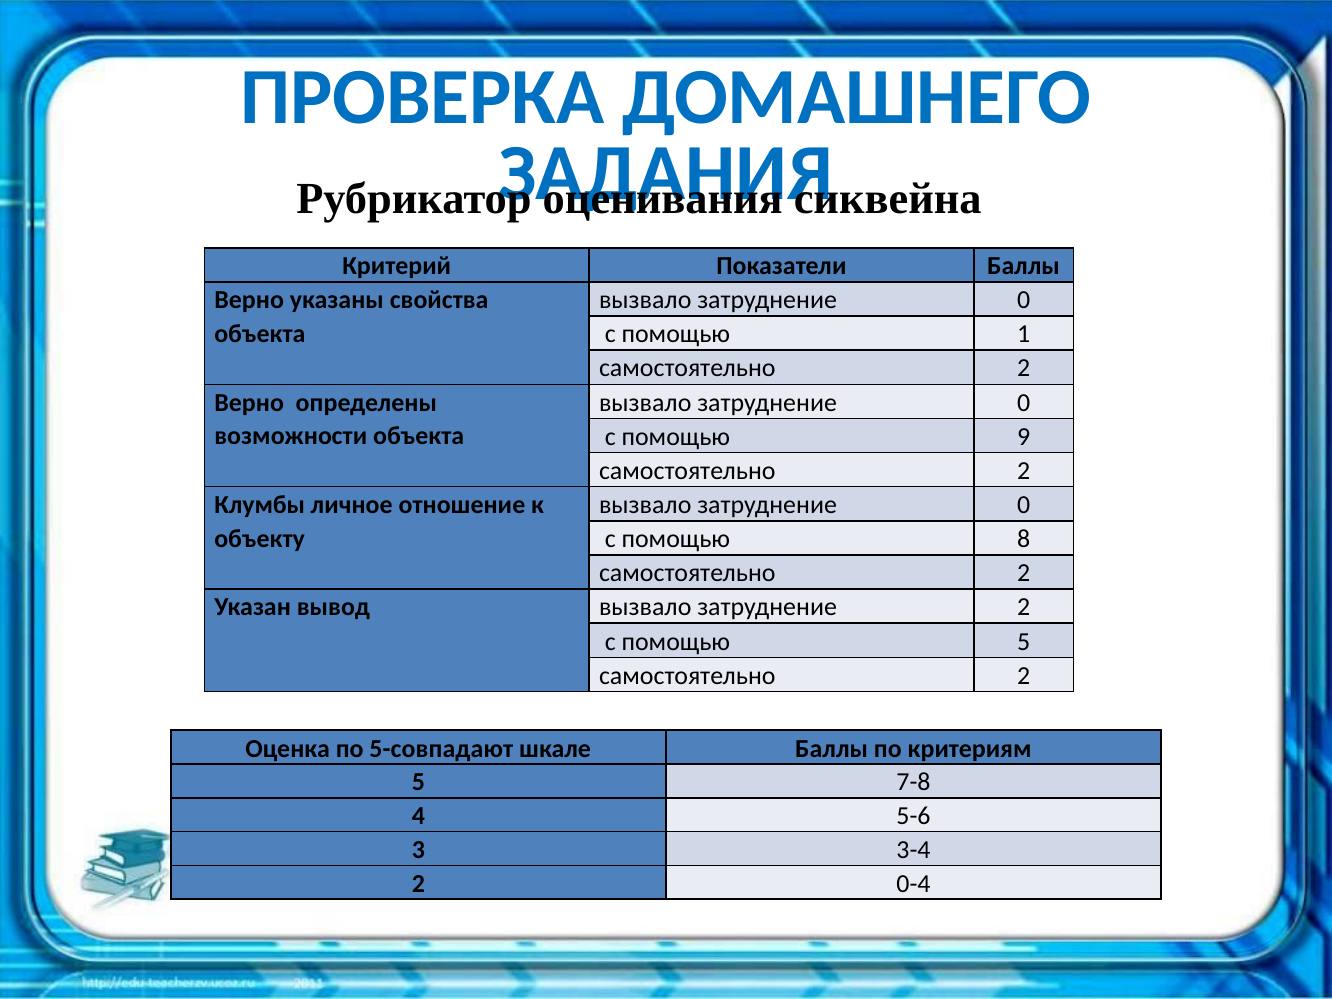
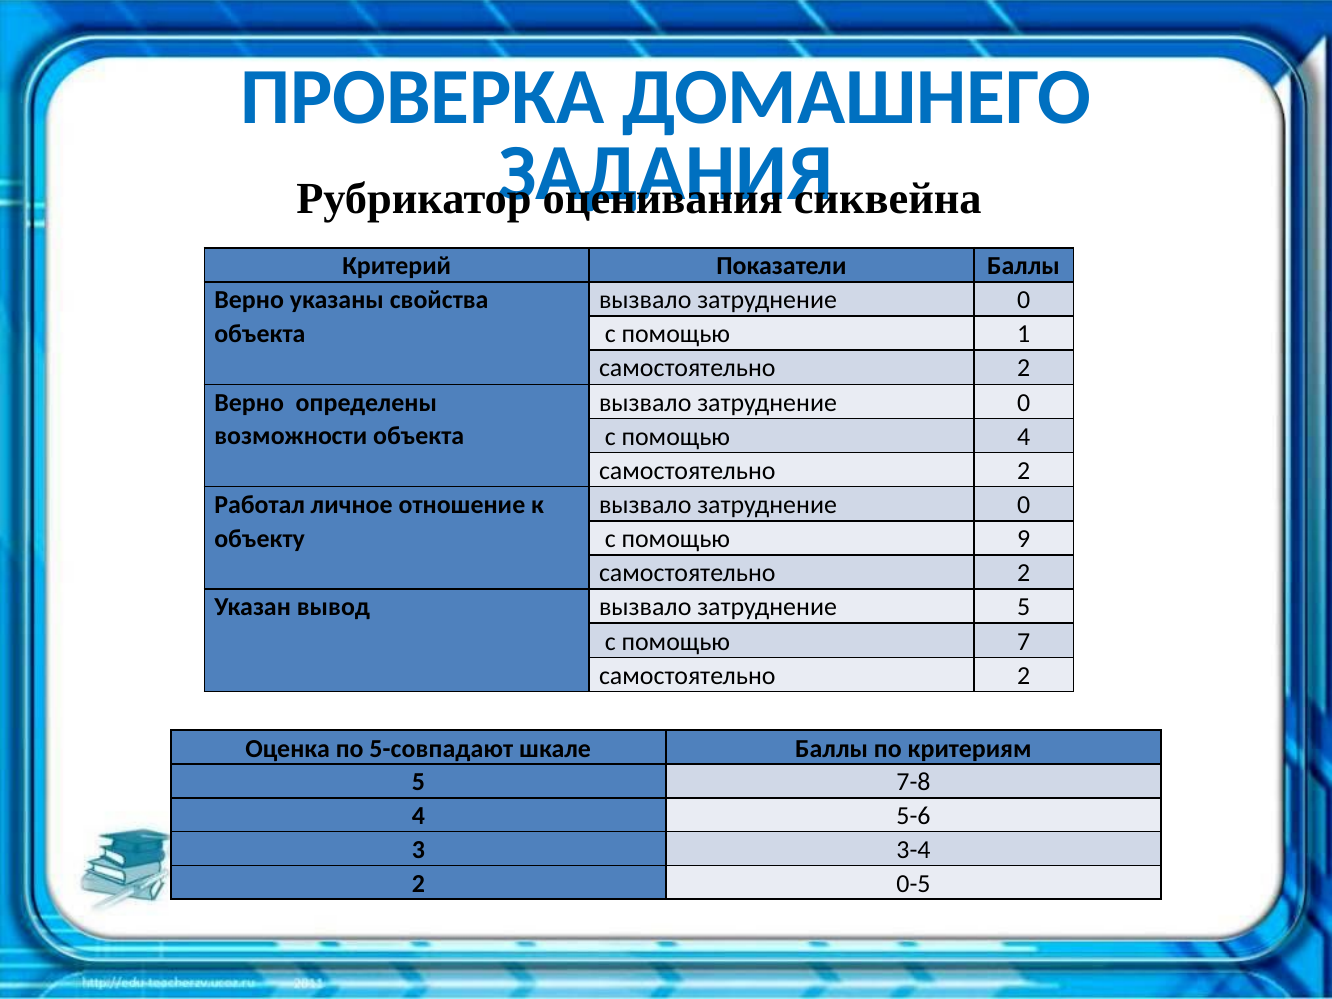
помощью 9: 9 -> 4 (1024, 437)
Клумбы: Клумбы -> Работал (260, 505)
8: 8 -> 9 (1024, 539)
затруднение 2: 2 -> 5 (1024, 607)
помощью 5: 5 -> 7 (1024, 642)
0-4: 0-4 -> 0-5 (914, 884)
